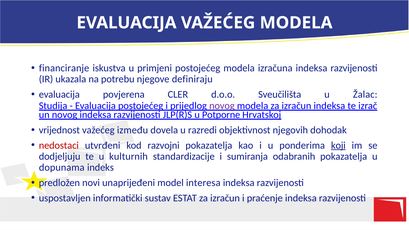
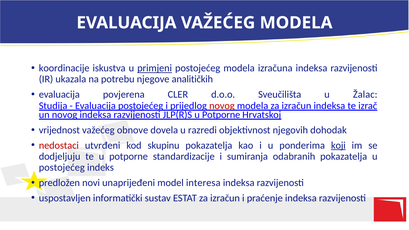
financiranje: financiranje -> koordinacije (64, 68)
primjeni underline: none -> present (155, 68)
definiraju: definiraju -> analitičkih (192, 79)
novog colour: purple -> red (222, 106)
između: između -> obnove (133, 130)
razvojni: razvojni -> skupinu (164, 145)
te u kulturnih: kulturnih -> potporne (129, 156)
dopunama: dopunama -> postojećeg (62, 167)
